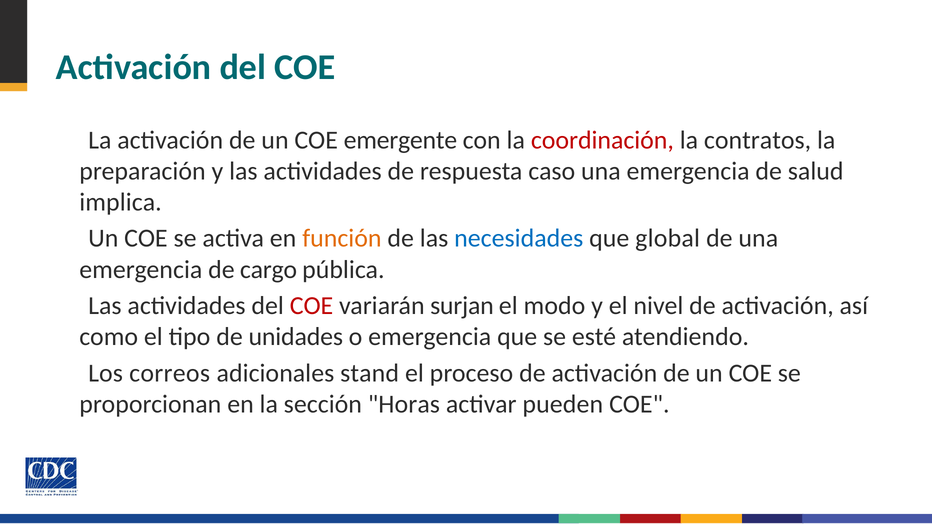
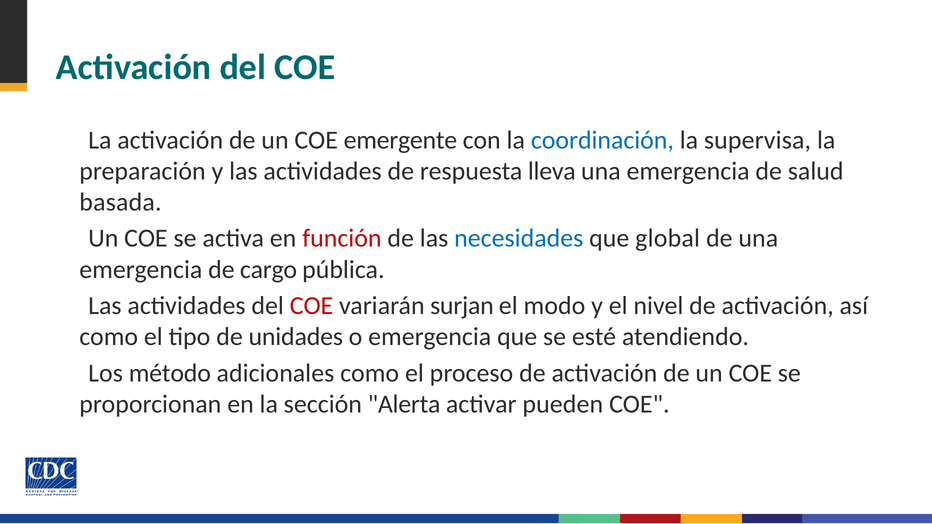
coordinación colour: red -> blue (602, 140)
contratos: contratos -> supervisa (757, 140)
caso: caso -> lleva (552, 171)
implica: implica -> basada (120, 202)
función colour: orange -> red (342, 239)
correos: correos -> método (170, 373)
adicionales stand: stand -> como (370, 373)
Horas: Horas -> Alerta (404, 404)
